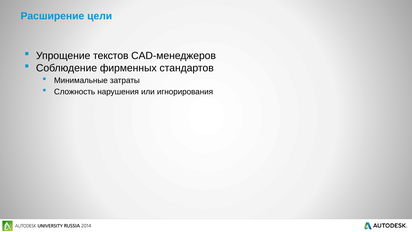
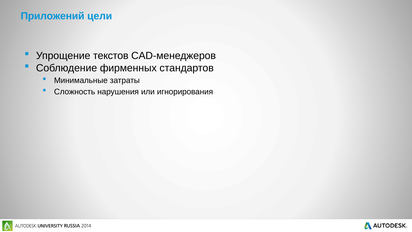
Расширение: Расширение -> Приложений (53, 16)
